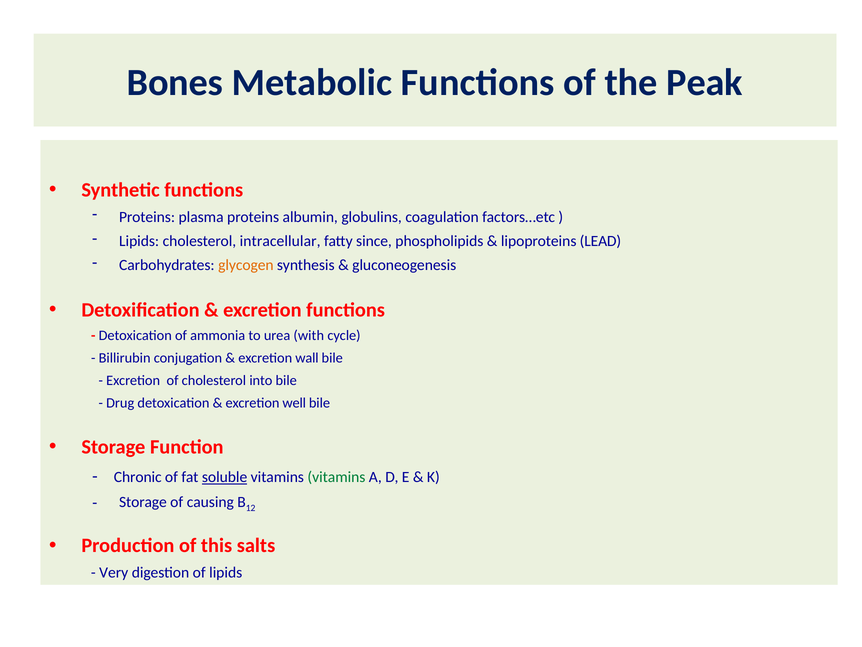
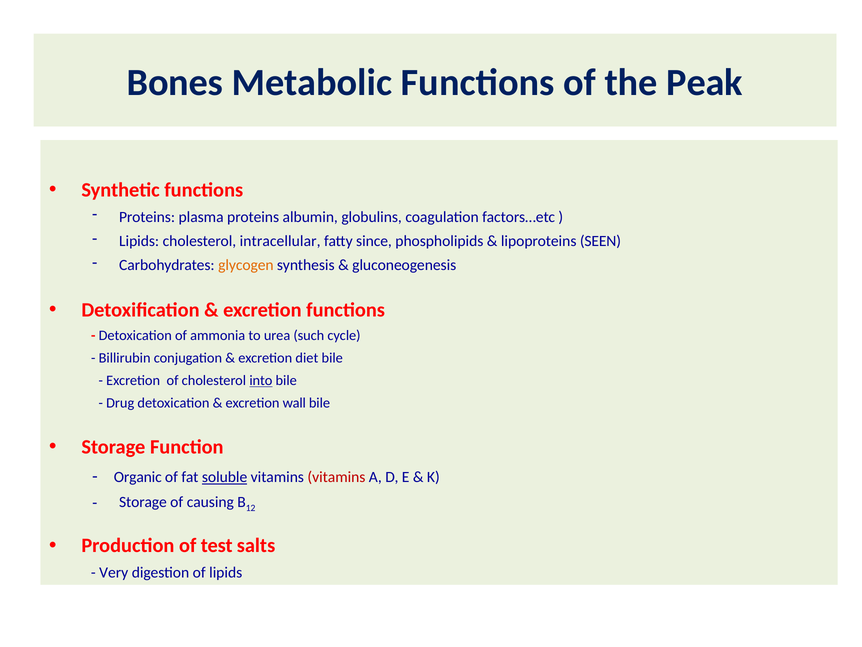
LEAD: LEAD -> SEEN (600, 241)
with: with -> such (309, 335)
wall: wall -> diet (307, 358)
into underline: none -> present (261, 380)
well: well -> wall (294, 403)
Chronic: Chronic -> Organic (138, 477)
vitamins colour: green -> red (336, 477)
this: this -> test (217, 545)
